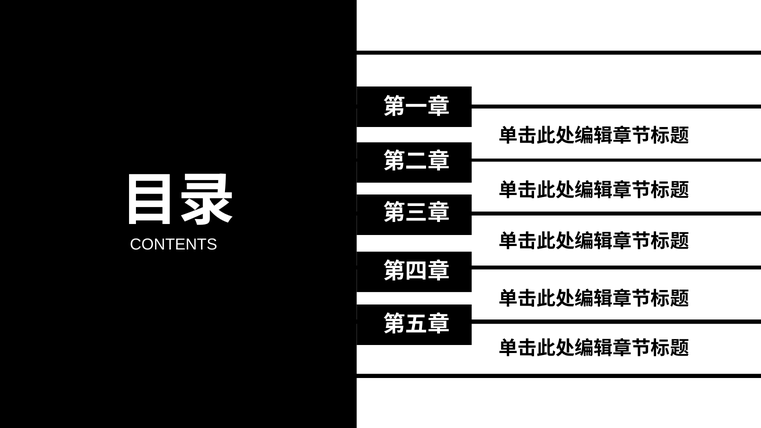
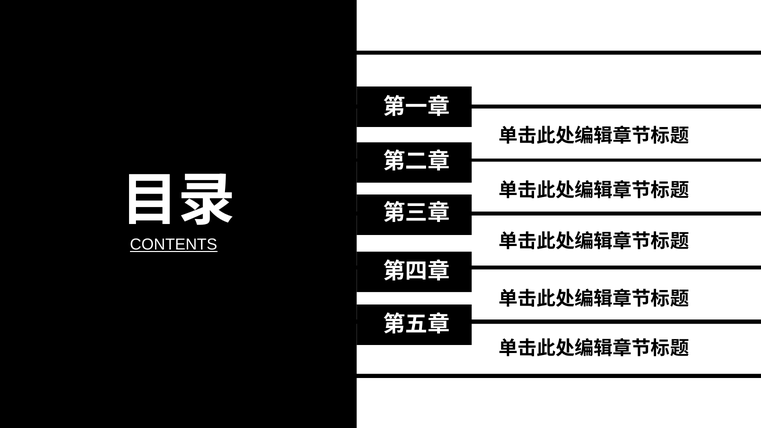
CONTENTS underline: none -> present (174, 245)
